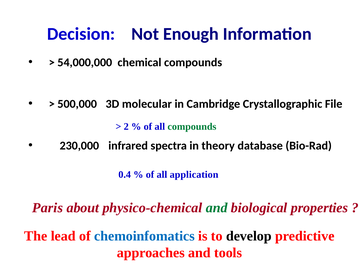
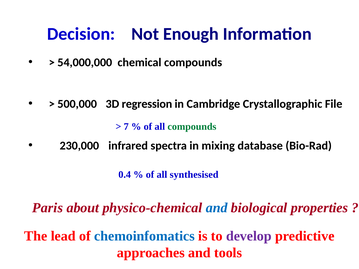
molecular: molecular -> regression (147, 104)
2: 2 -> 7 (126, 127)
theory: theory -> mixing (218, 146)
application: application -> synthesised (194, 175)
and colour: green -> blue (217, 208)
develop colour: black -> purple (249, 236)
